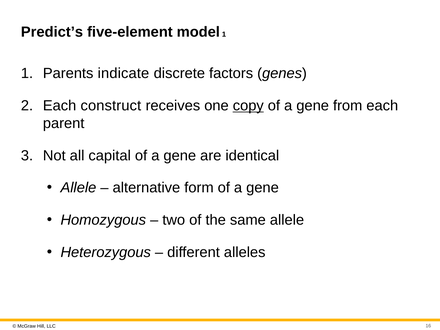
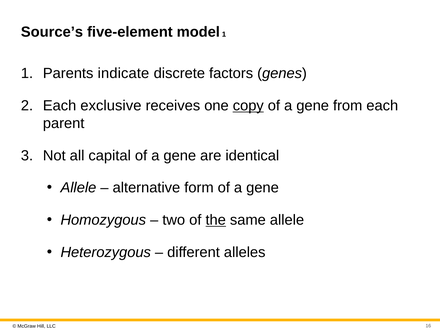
Predict’s: Predict’s -> Source’s (52, 32)
construct: construct -> exclusive (111, 106)
the underline: none -> present (216, 220)
